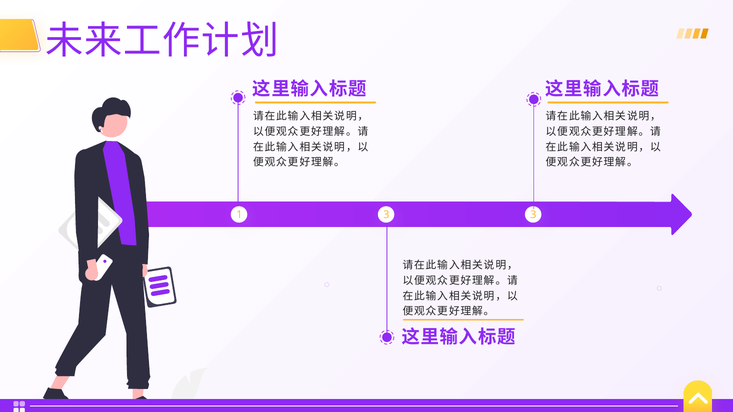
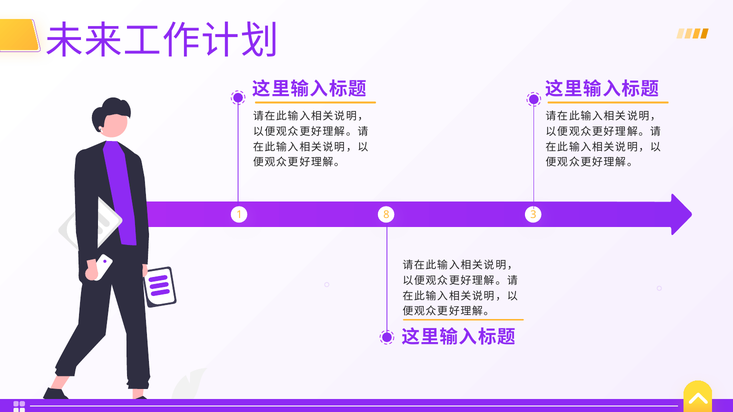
1 3: 3 -> 8 (386, 215)
